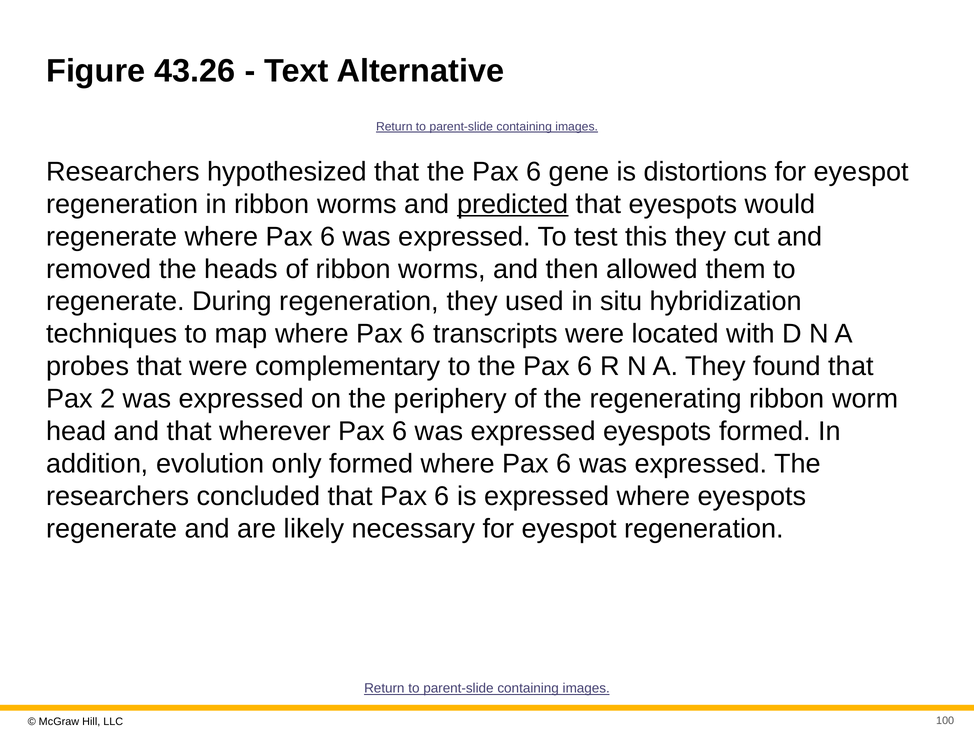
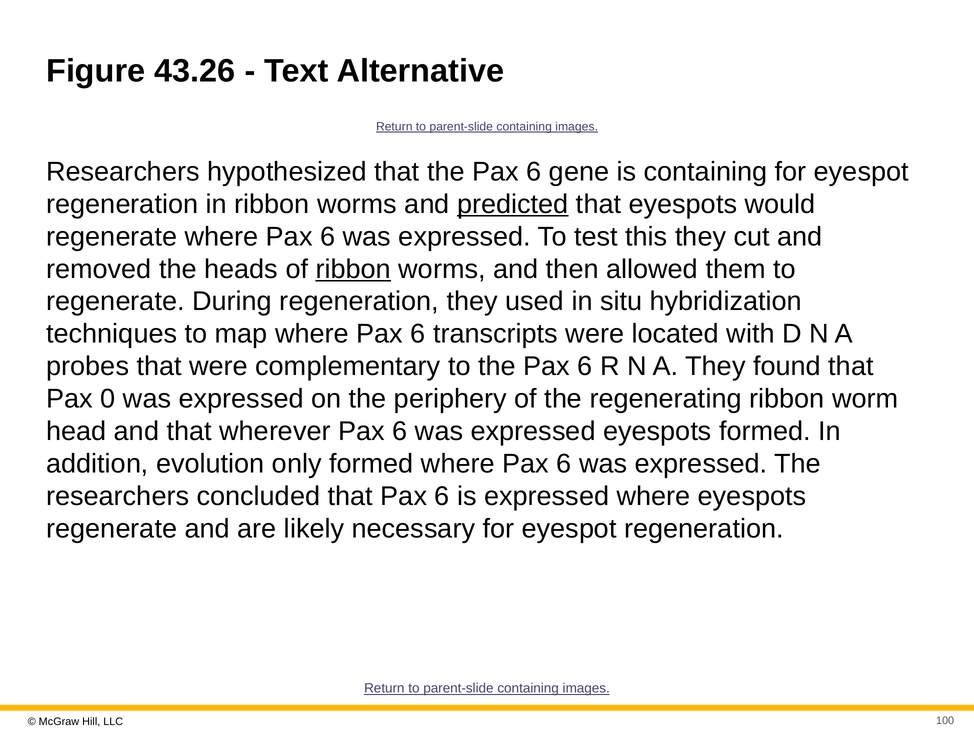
is distortions: distortions -> containing (706, 172)
ribbon underline: none -> present (353, 269)
2: 2 -> 0 (108, 399)
